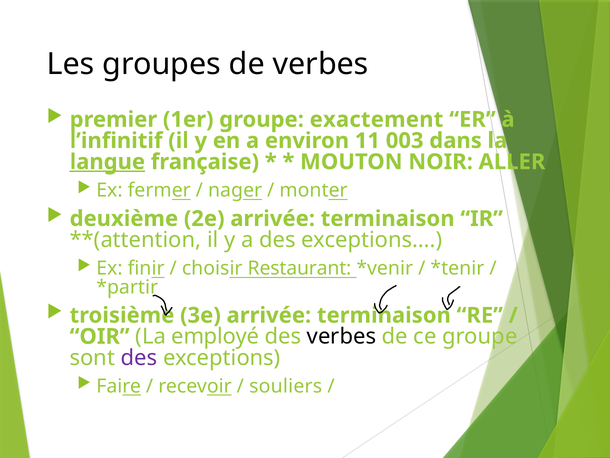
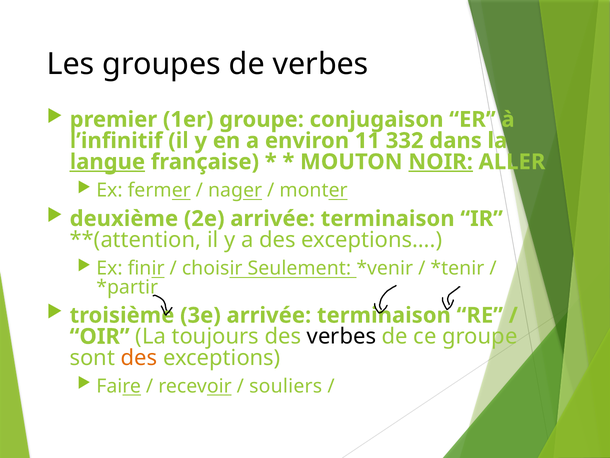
exactement: exactement -> conjugaison (377, 119)
003: 003 -> 332 (405, 141)
NOIR underline: none -> present (441, 162)
Restaurant: Restaurant -> Seulement (299, 268)
employé: employé -> toujours (215, 336)
des colour: purple -> orange (139, 357)
